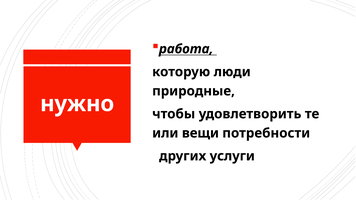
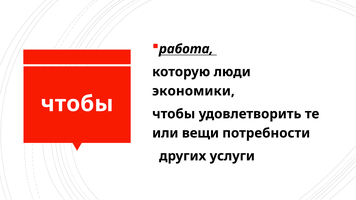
природные: природные -> экономики (193, 91)
нужно: нужно -> чтобы (77, 104)
